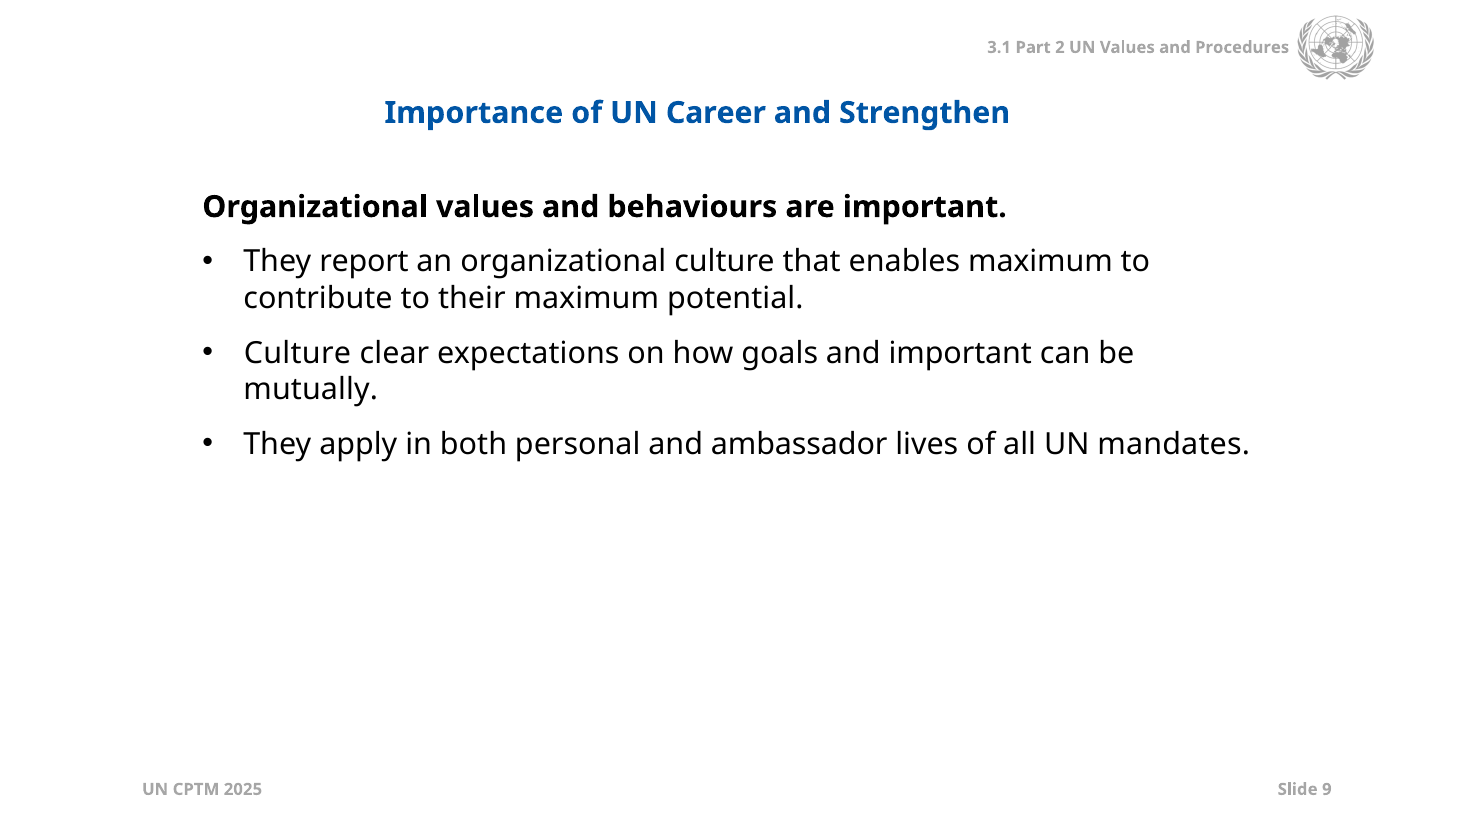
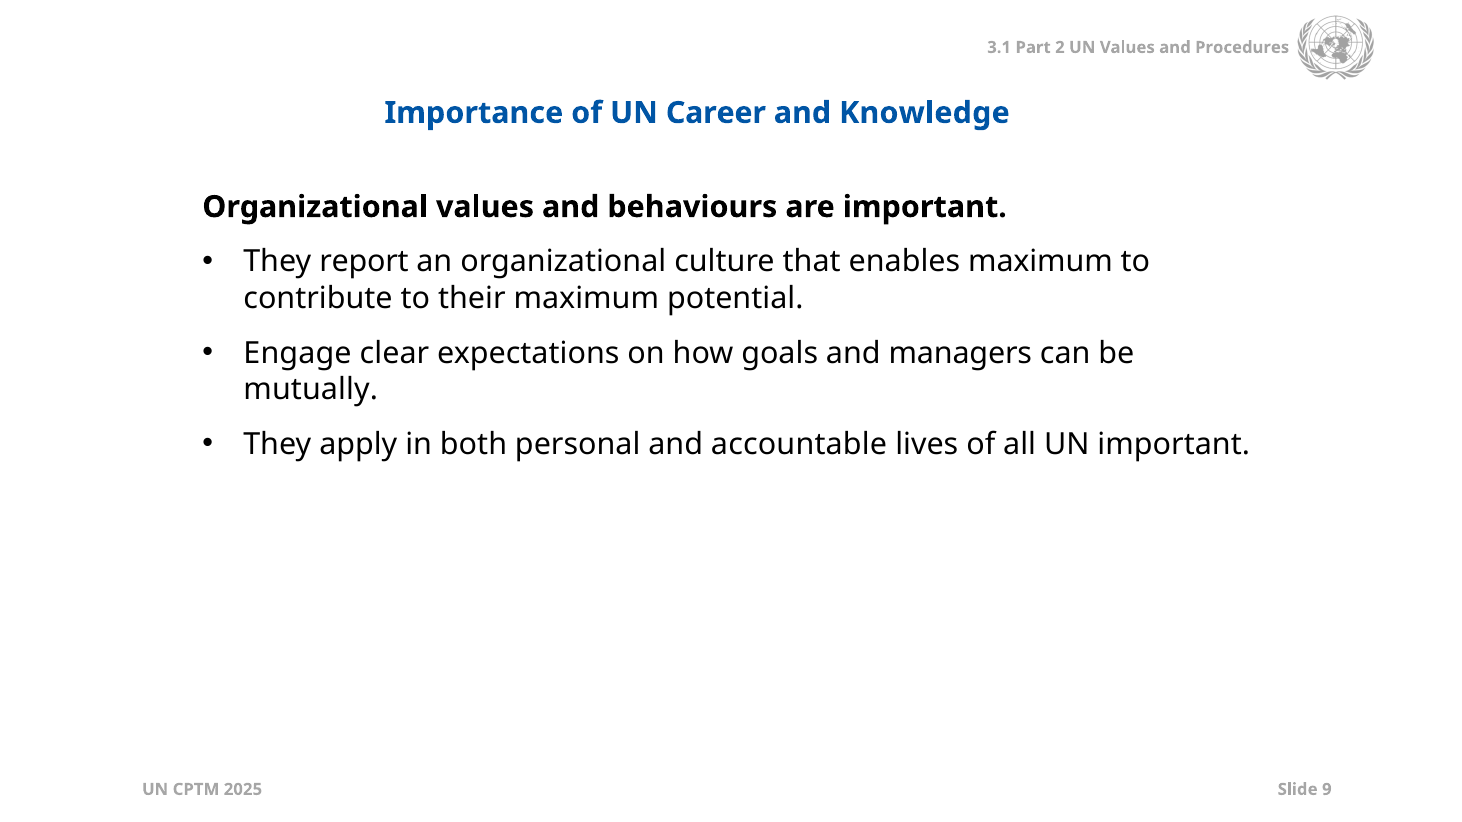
Strengthen: Strengthen -> Knowledge (924, 113)
Culture: Culture -> Engage (298, 353)
and important: important -> managers (960, 353)
ambassador: ambassador -> accountable (799, 445)
UN mandates: mandates -> important (1174, 445)
